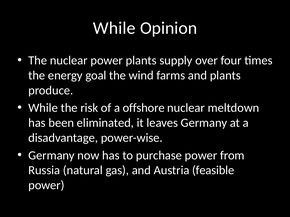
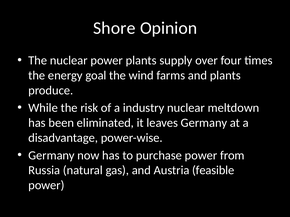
While: While -> Shore (114, 28)
offshore: offshore -> industry (144, 108)
